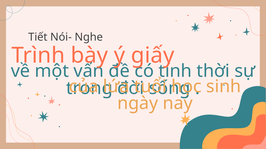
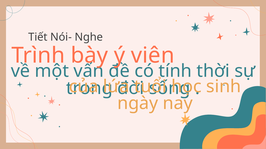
giấy: giấy -> viên (153, 56)
